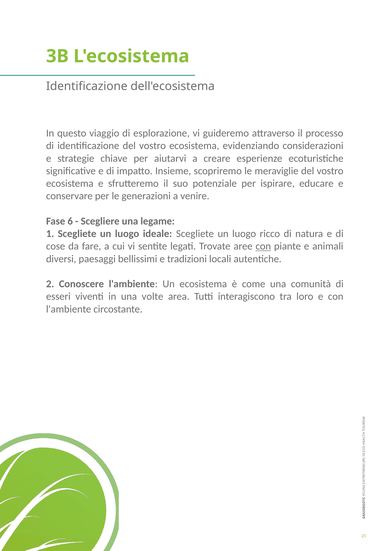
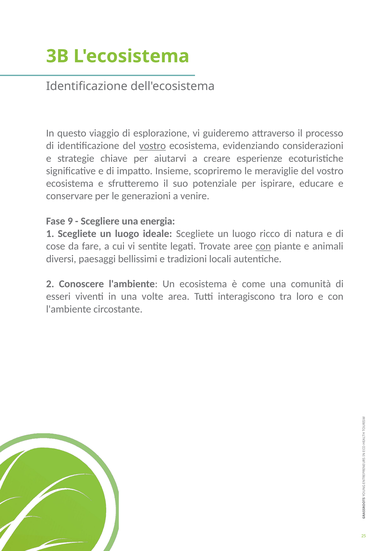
vostro underline: none -> present (153, 146)
6: 6 -> 9 (70, 221)
legame: legame -> energia (158, 221)
